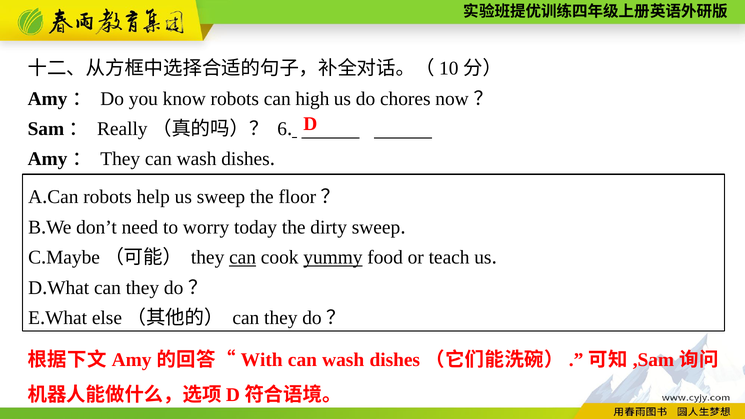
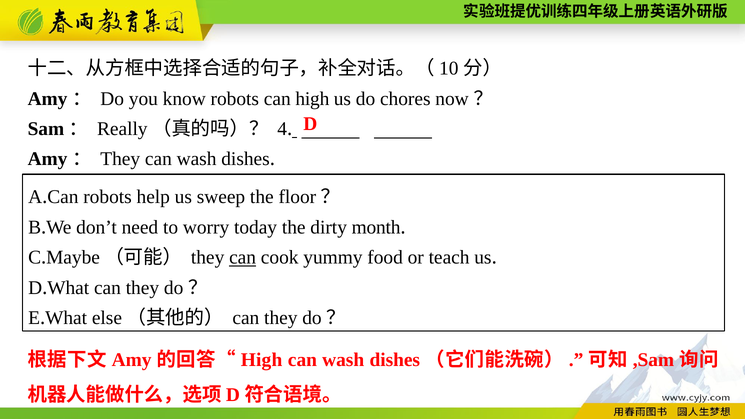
6: 6 -> 4 (282, 129)
dirty sweep: sweep -> month (376, 227)
yummy underline: present -> none (333, 258)
With: With -> High (262, 360)
